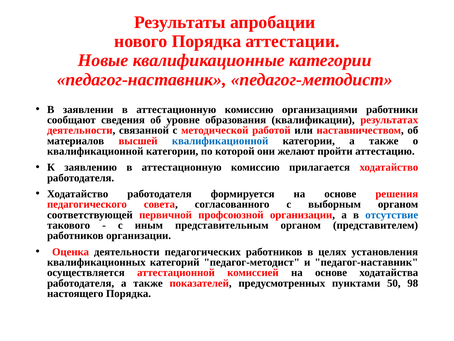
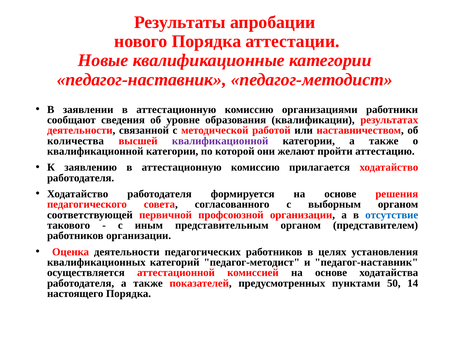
материалов: материалов -> количества (76, 141)
квалификационной colour: blue -> purple (220, 141)
98: 98 -> 14 (413, 283)
